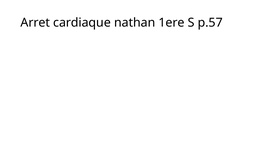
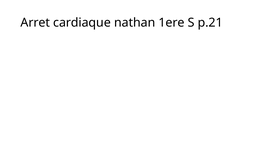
p.57: p.57 -> p.21 (210, 23)
